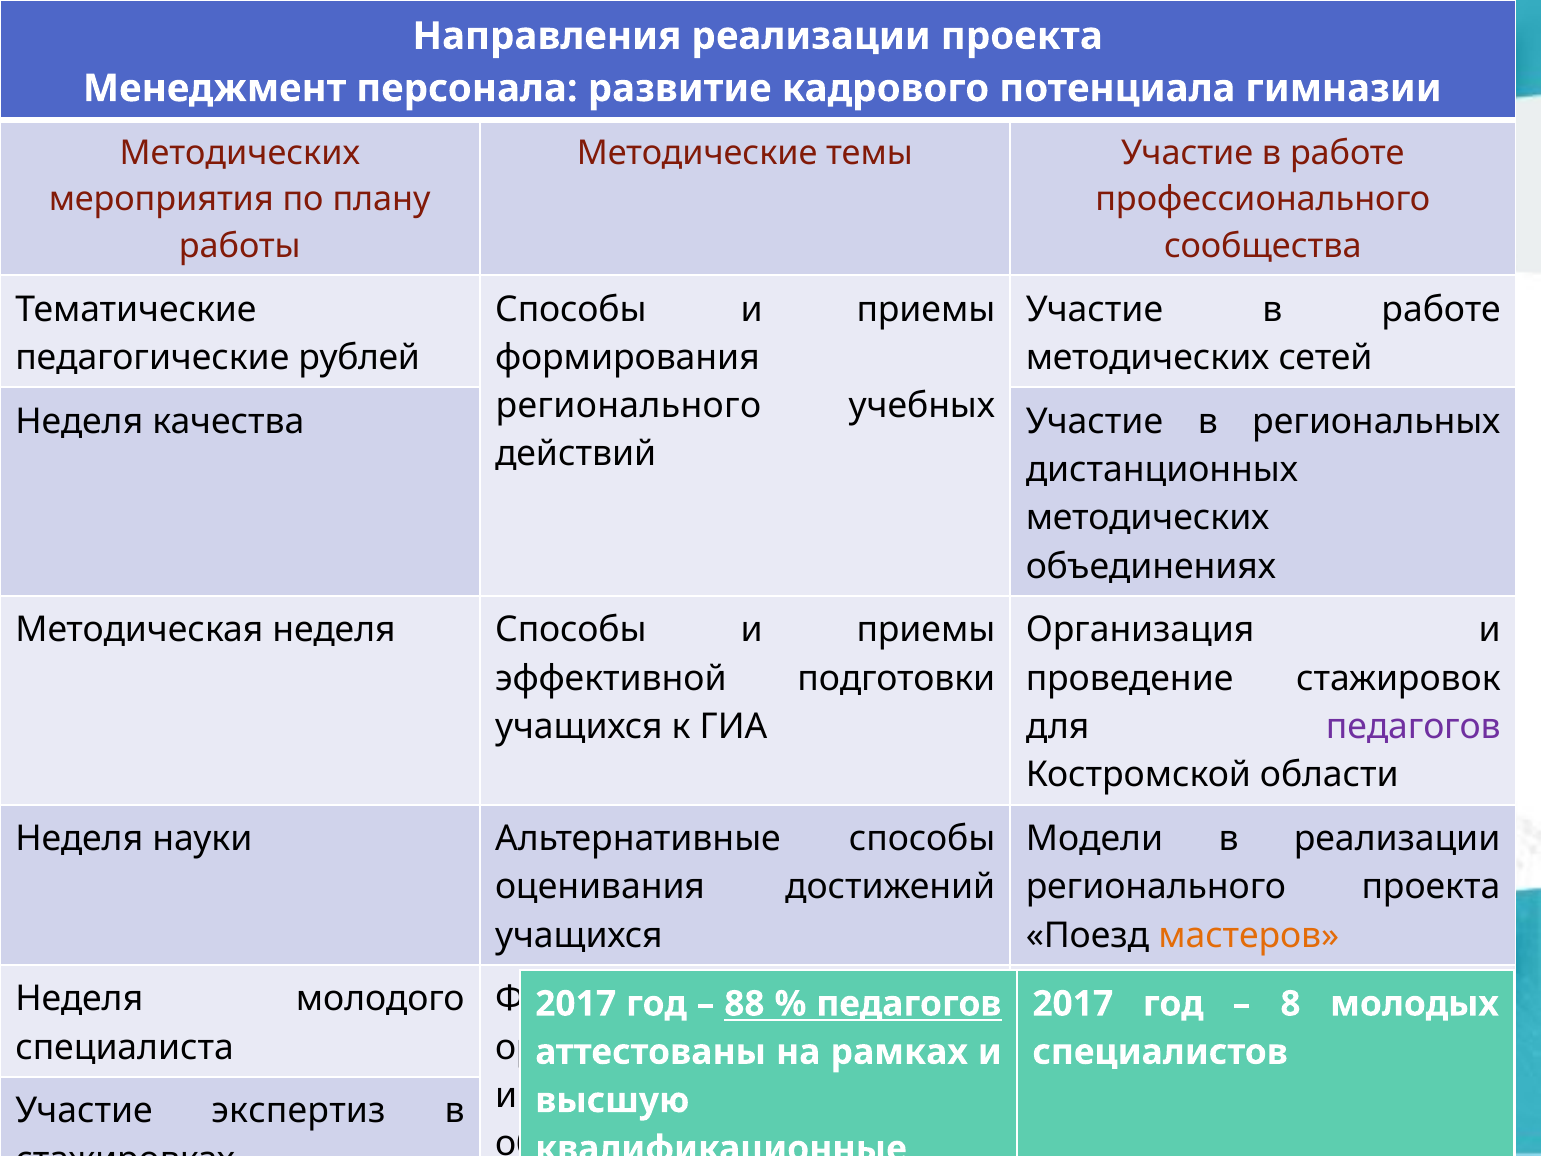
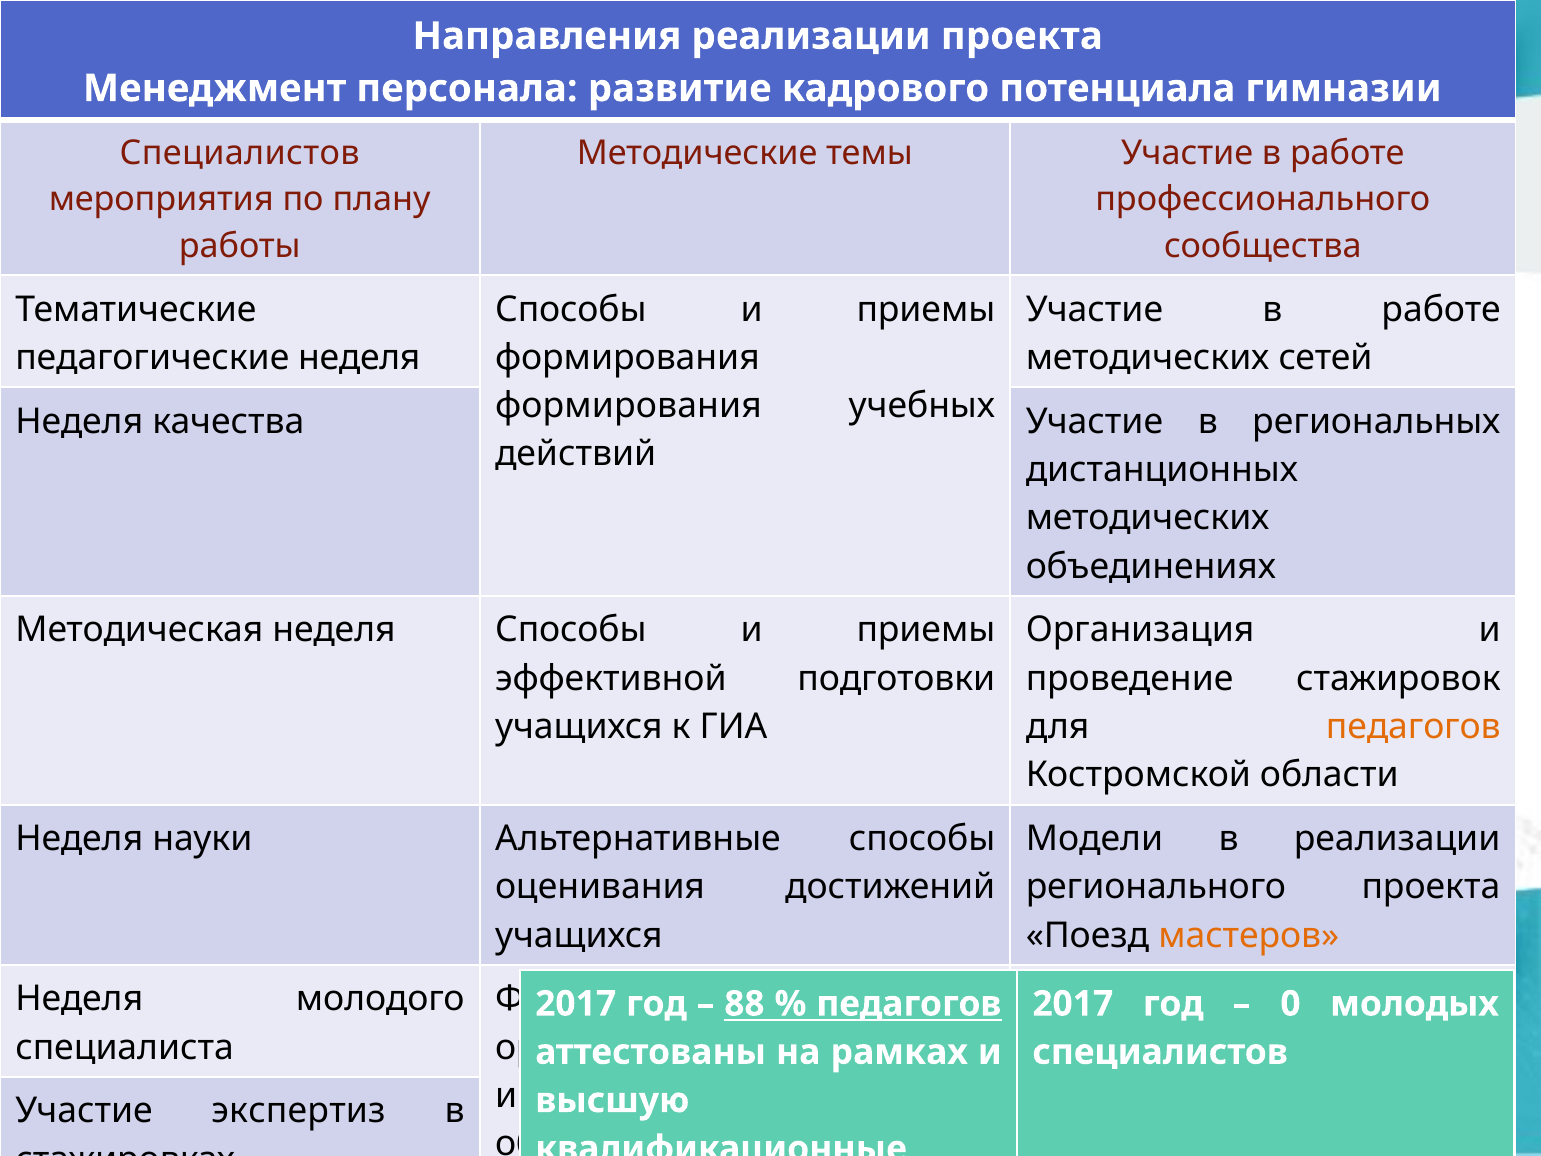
Методических: Методических -> Специалистов (240, 153)
педагогические рублей: рублей -> неделя (359, 358)
регионального: регионального -> формирования (628, 406)
педагогов colour: purple -> orange (1413, 726)
8: 8 -> 0 (1290, 1004)
